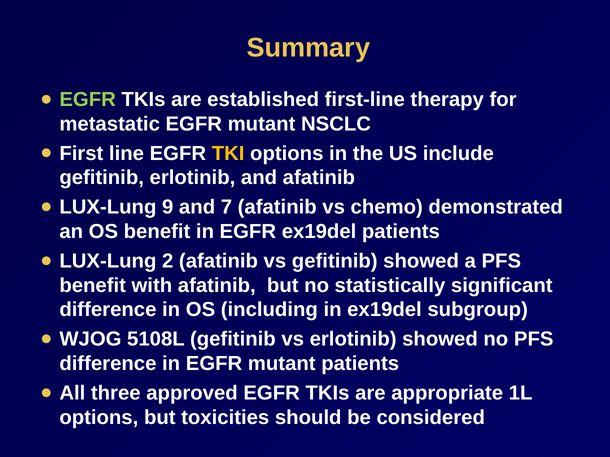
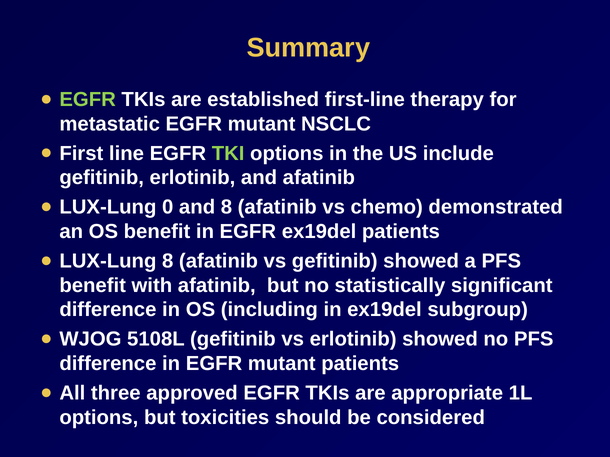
TKI colour: yellow -> light green (228, 153)
9: 9 -> 0 (168, 207)
and 7: 7 -> 8 (226, 207)
LUX-Lung 2: 2 -> 8 (168, 261)
